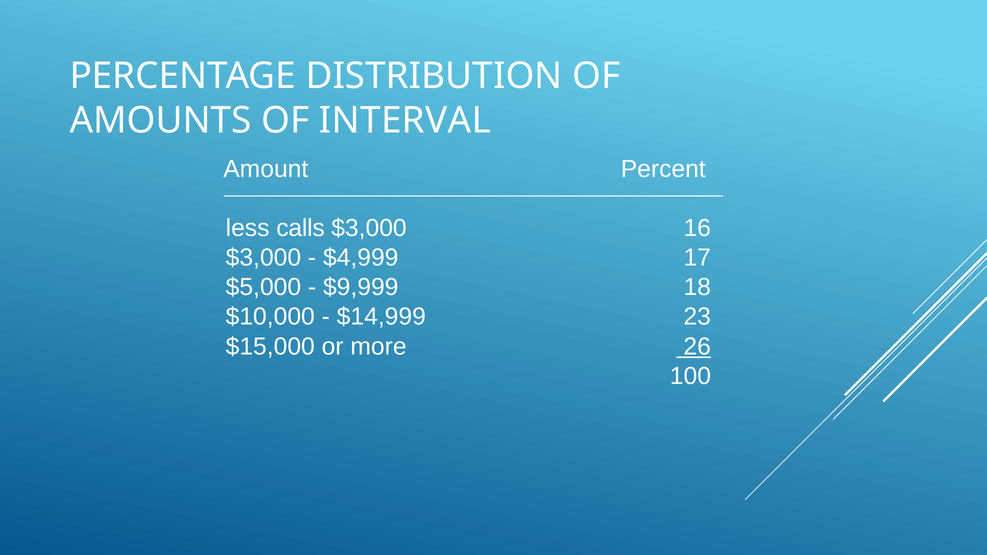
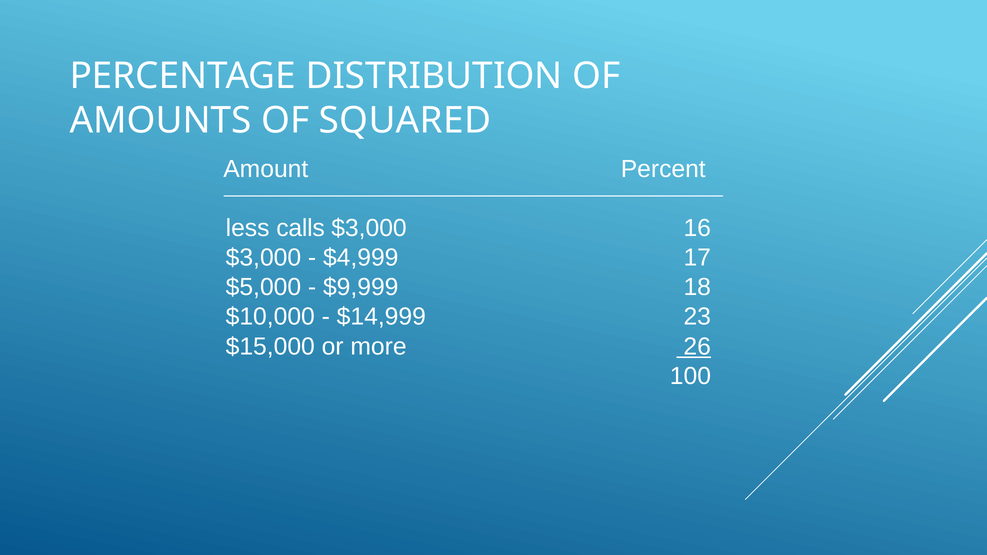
INTERVAL: INTERVAL -> SQUARED (405, 120)
